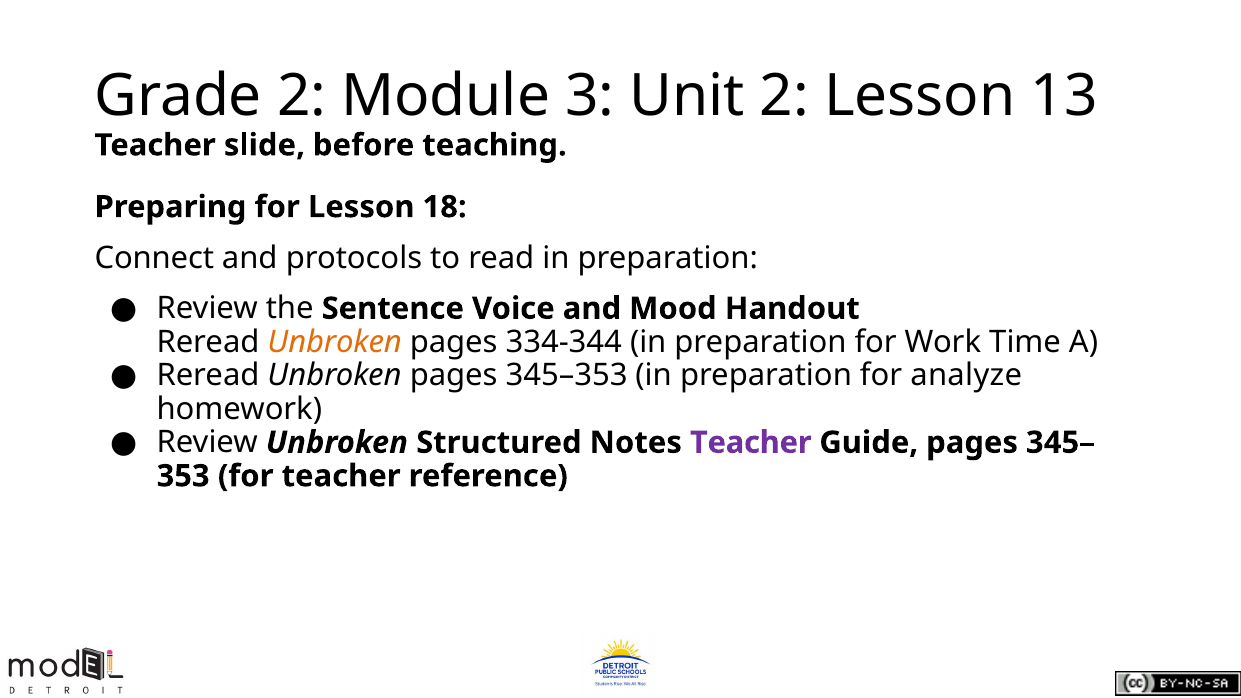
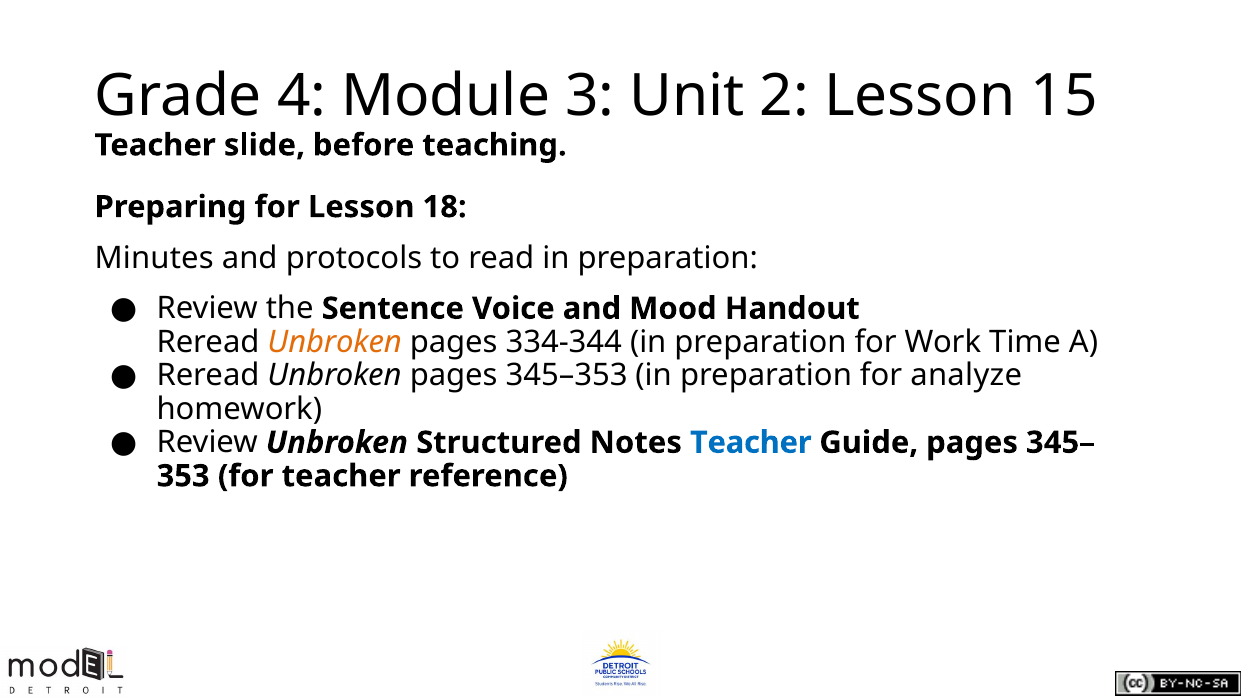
Grade 2: 2 -> 4 (302, 97)
13: 13 -> 15 (1064, 97)
Connect: Connect -> Minutes (154, 258)
Teacher colour: purple -> blue (751, 443)
